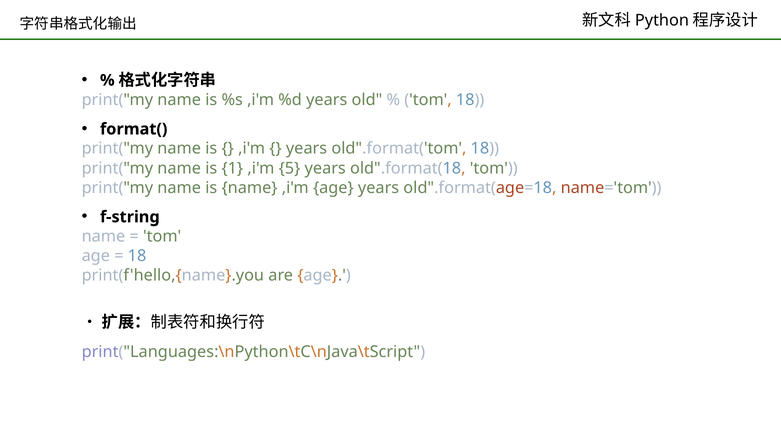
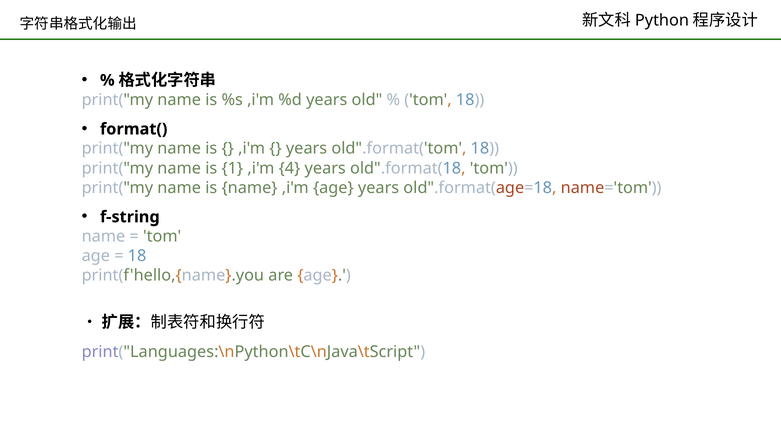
5: 5 -> 4 (290, 168)
